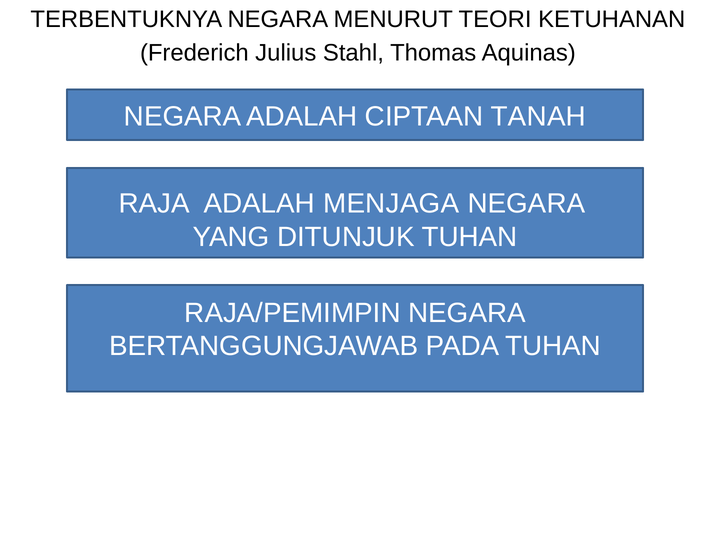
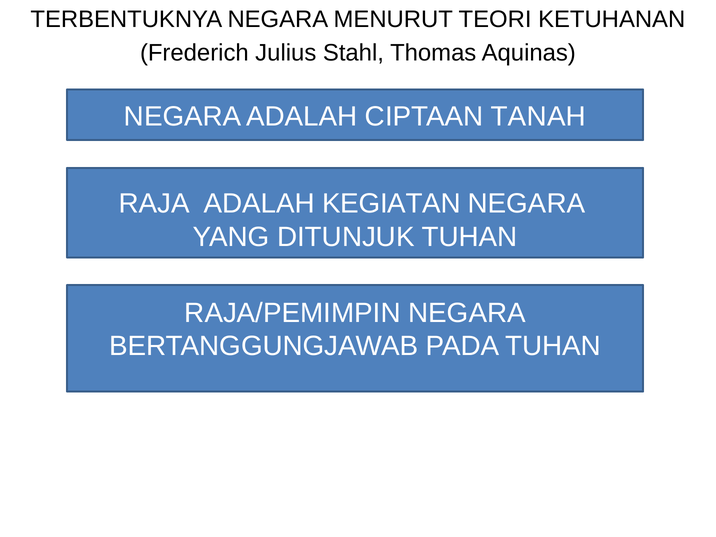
MENJAGA: MENJAGA -> KEGIATAN (392, 204)
